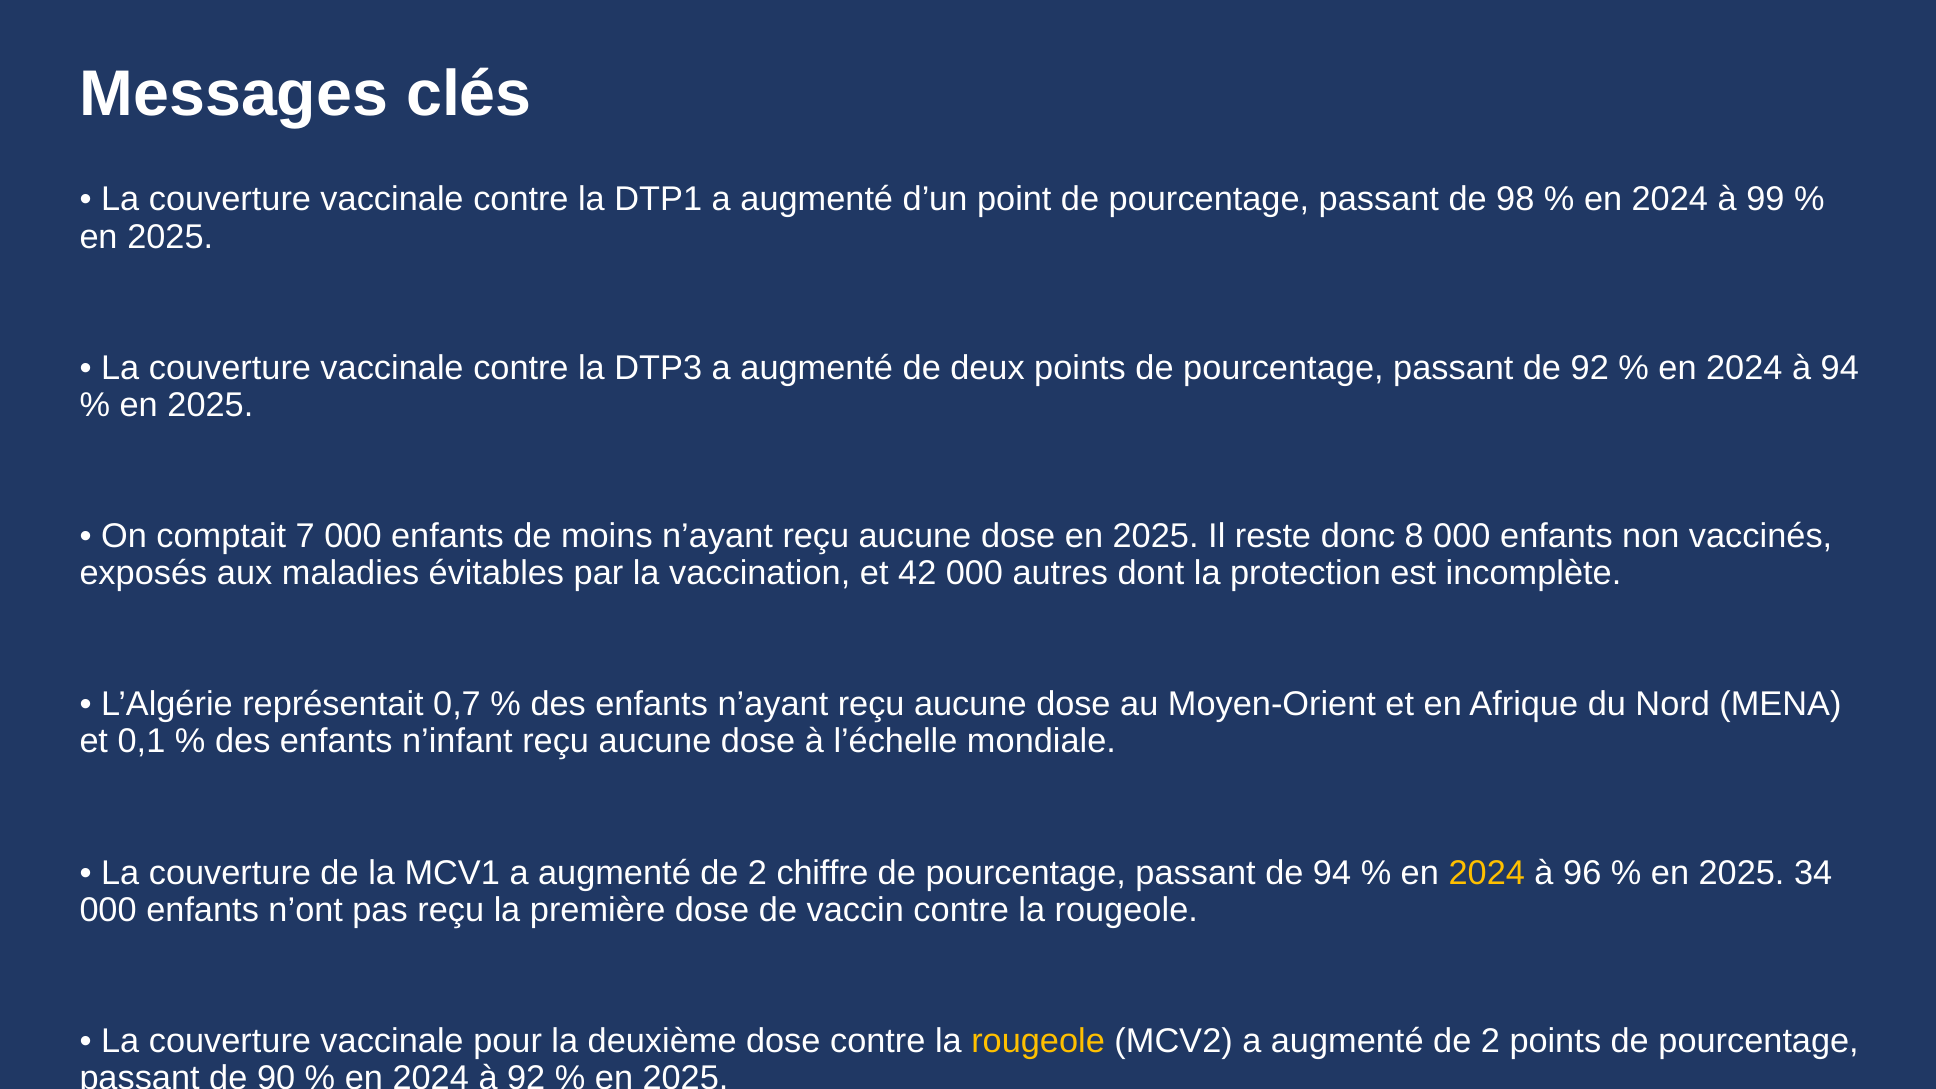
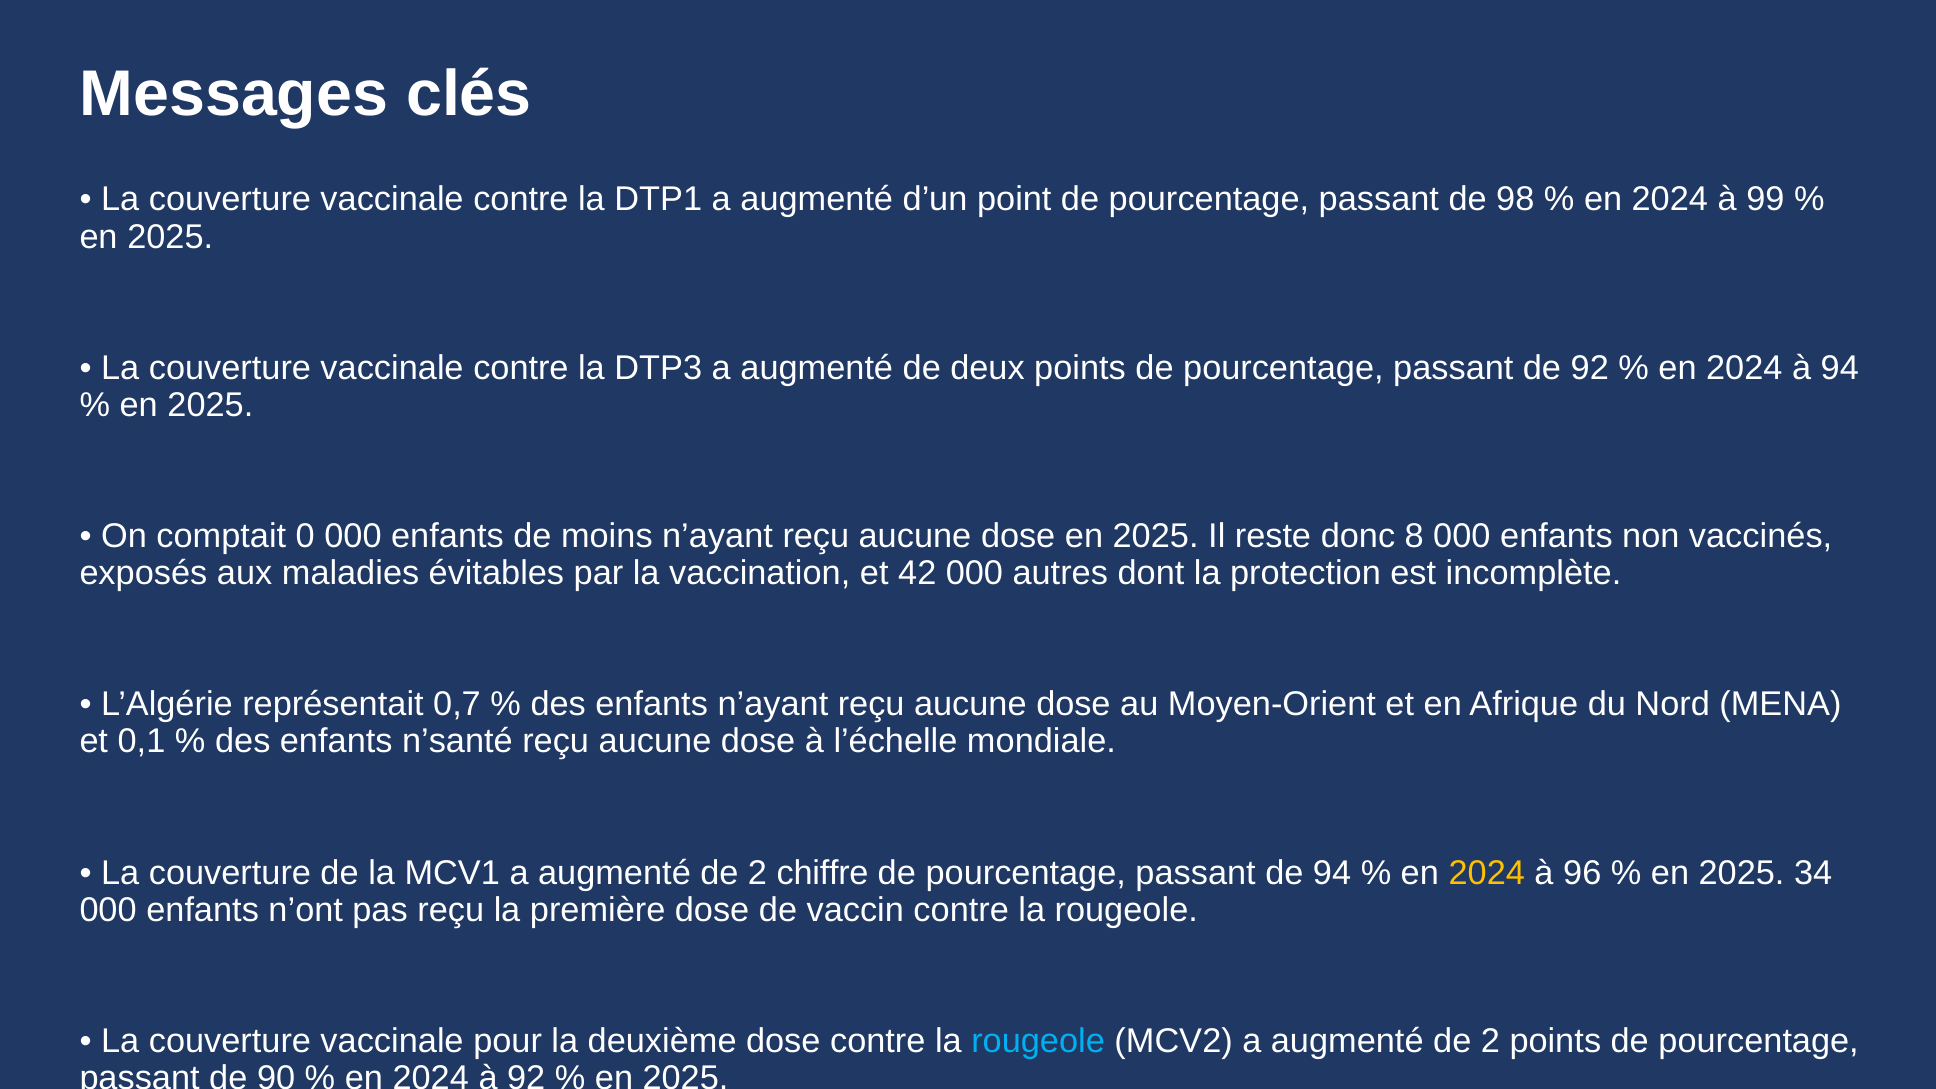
7: 7 -> 0 (305, 536)
n’infant: n’infant -> n’santé (457, 742)
rougeole colour: yellow -> light blue (1038, 1041)
